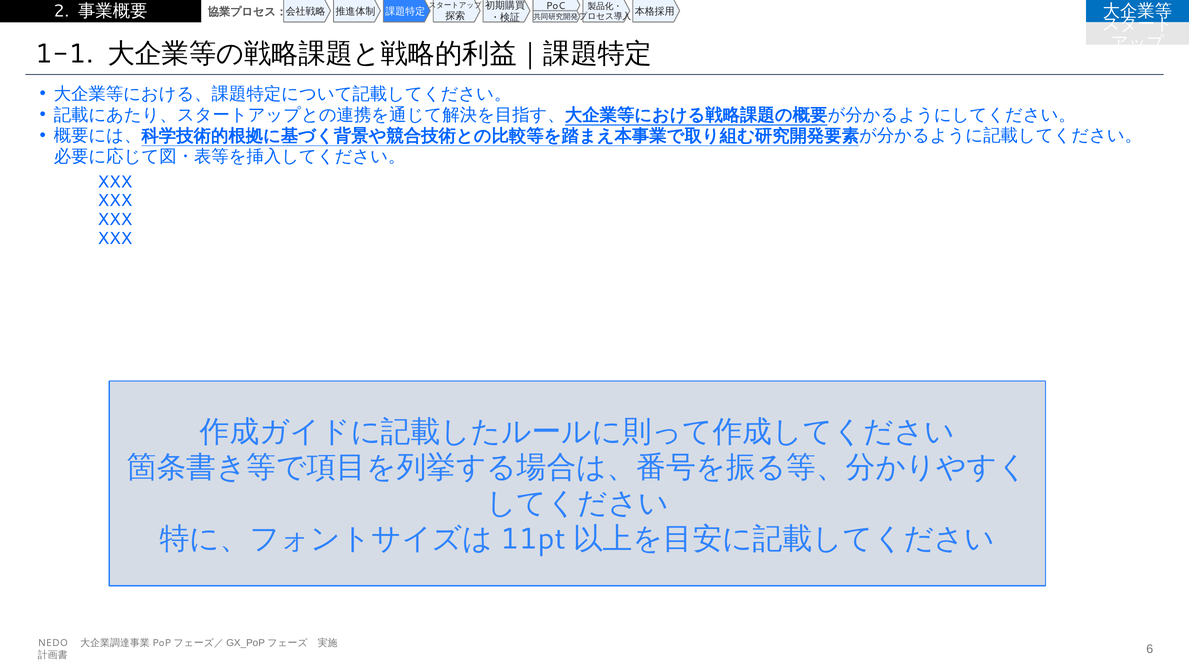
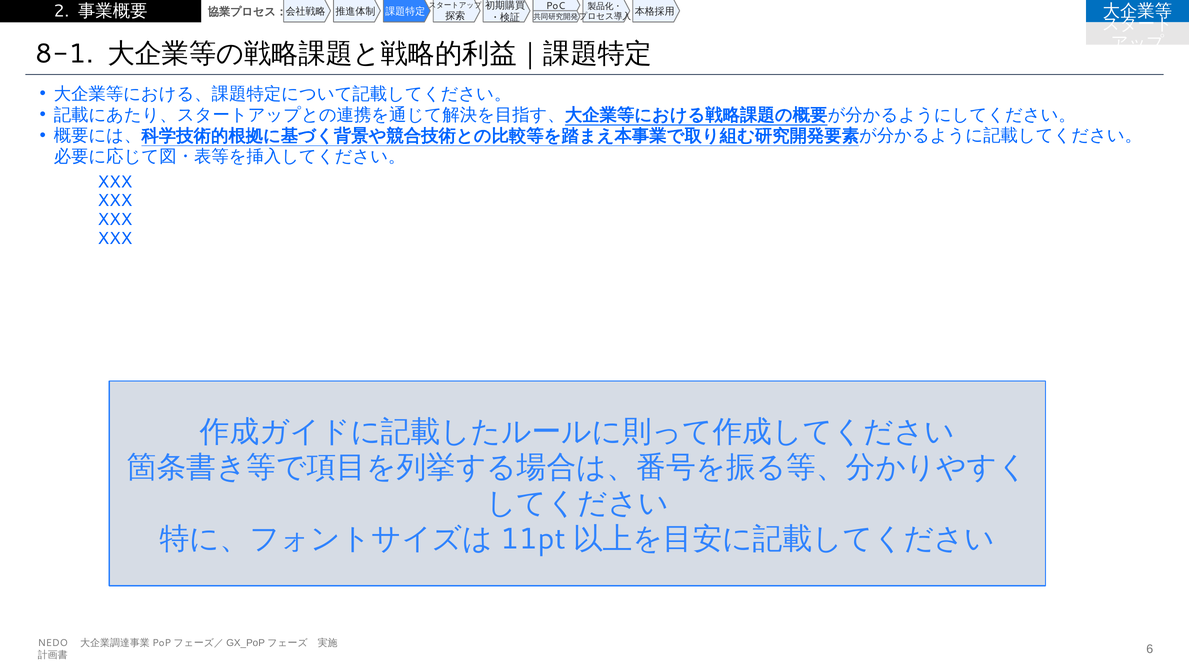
1-1: 1-1 -> 8-1 (65, 54)
